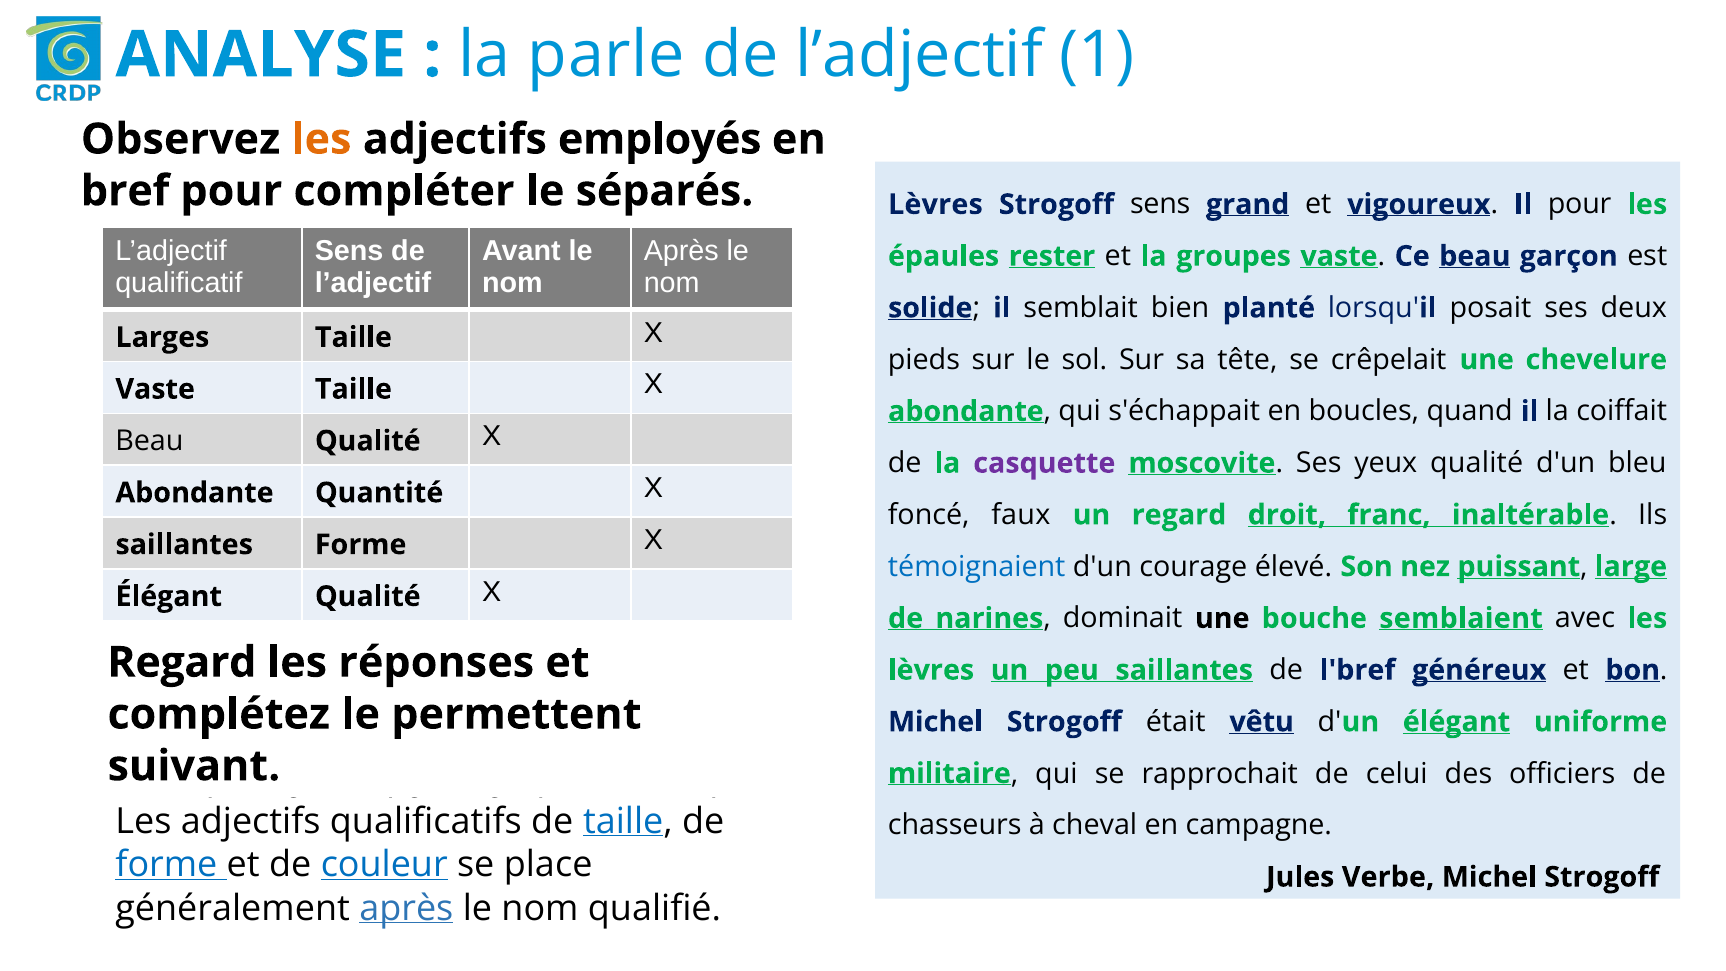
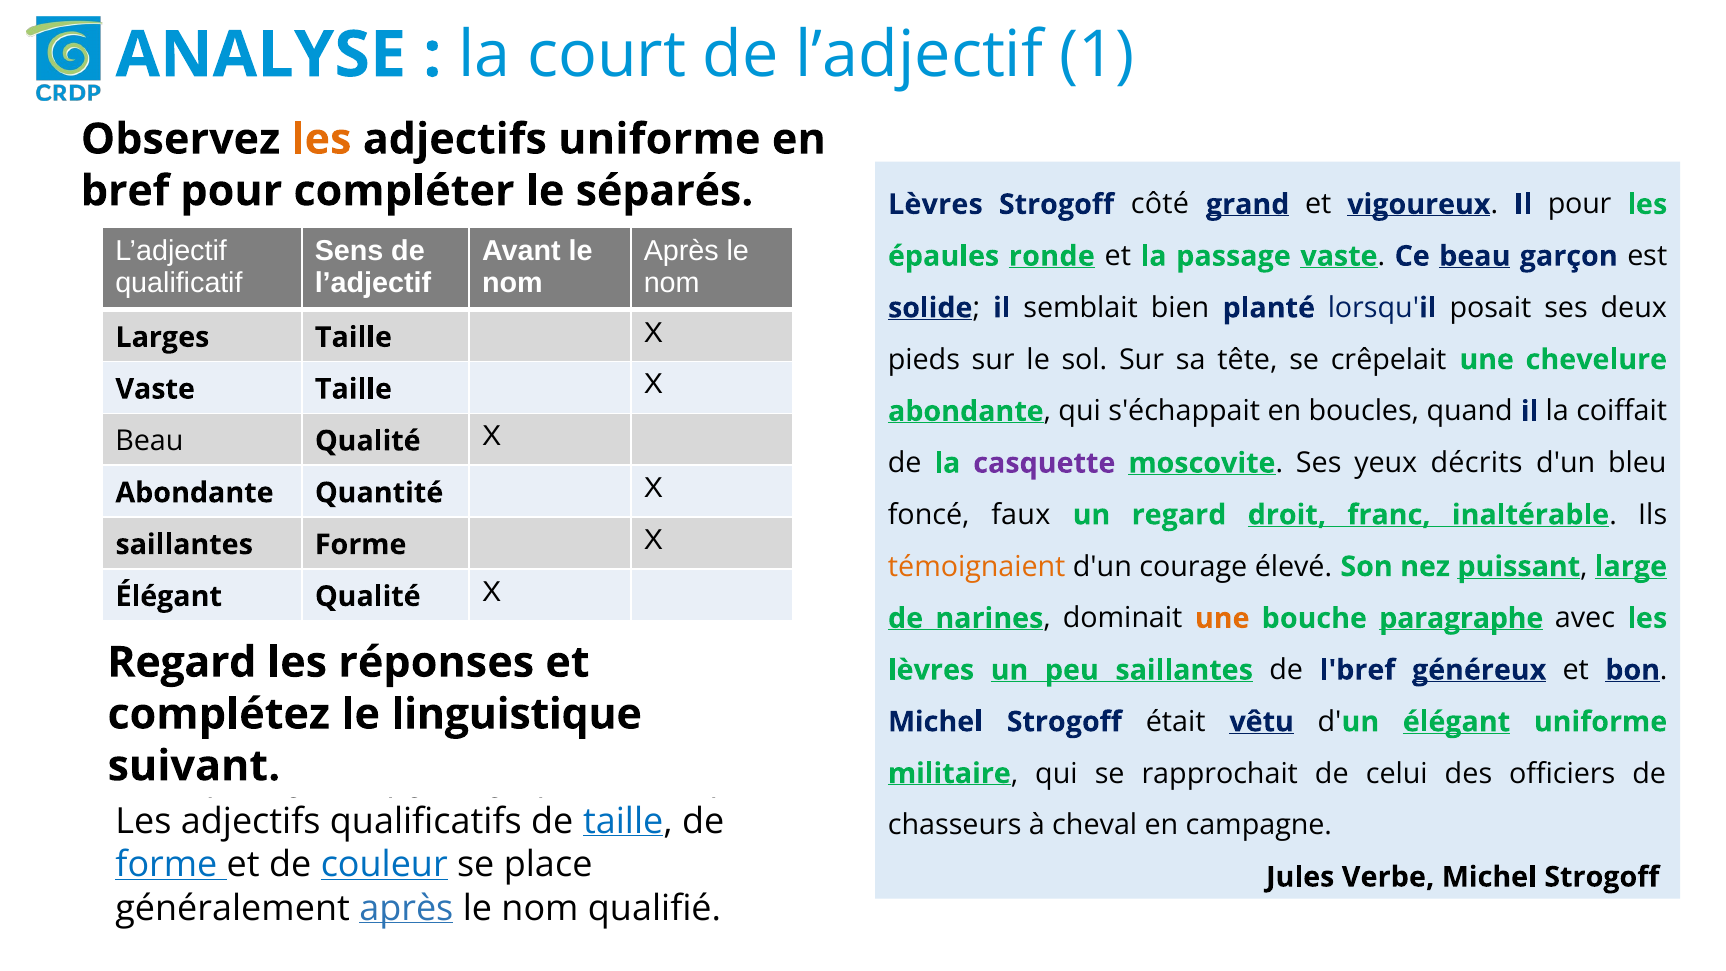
parle: parle -> court (607, 55)
adjectifs employés: employés -> uniforme (659, 139)
Strogoff sens: sens -> côté (1160, 204)
rester: rester -> ronde (1052, 256)
groupes: groupes -> passage (1233, 256)
yeux qualité: qualité -> décrits (1477, 463)
témoignaient colour: blue -> orange (977, 567)
une colour: black -> orange (1222, 618)
semblaient: semblaient -> paragraphe (1461, 618)
permettent: permettent -> linguistique (517, 714)
